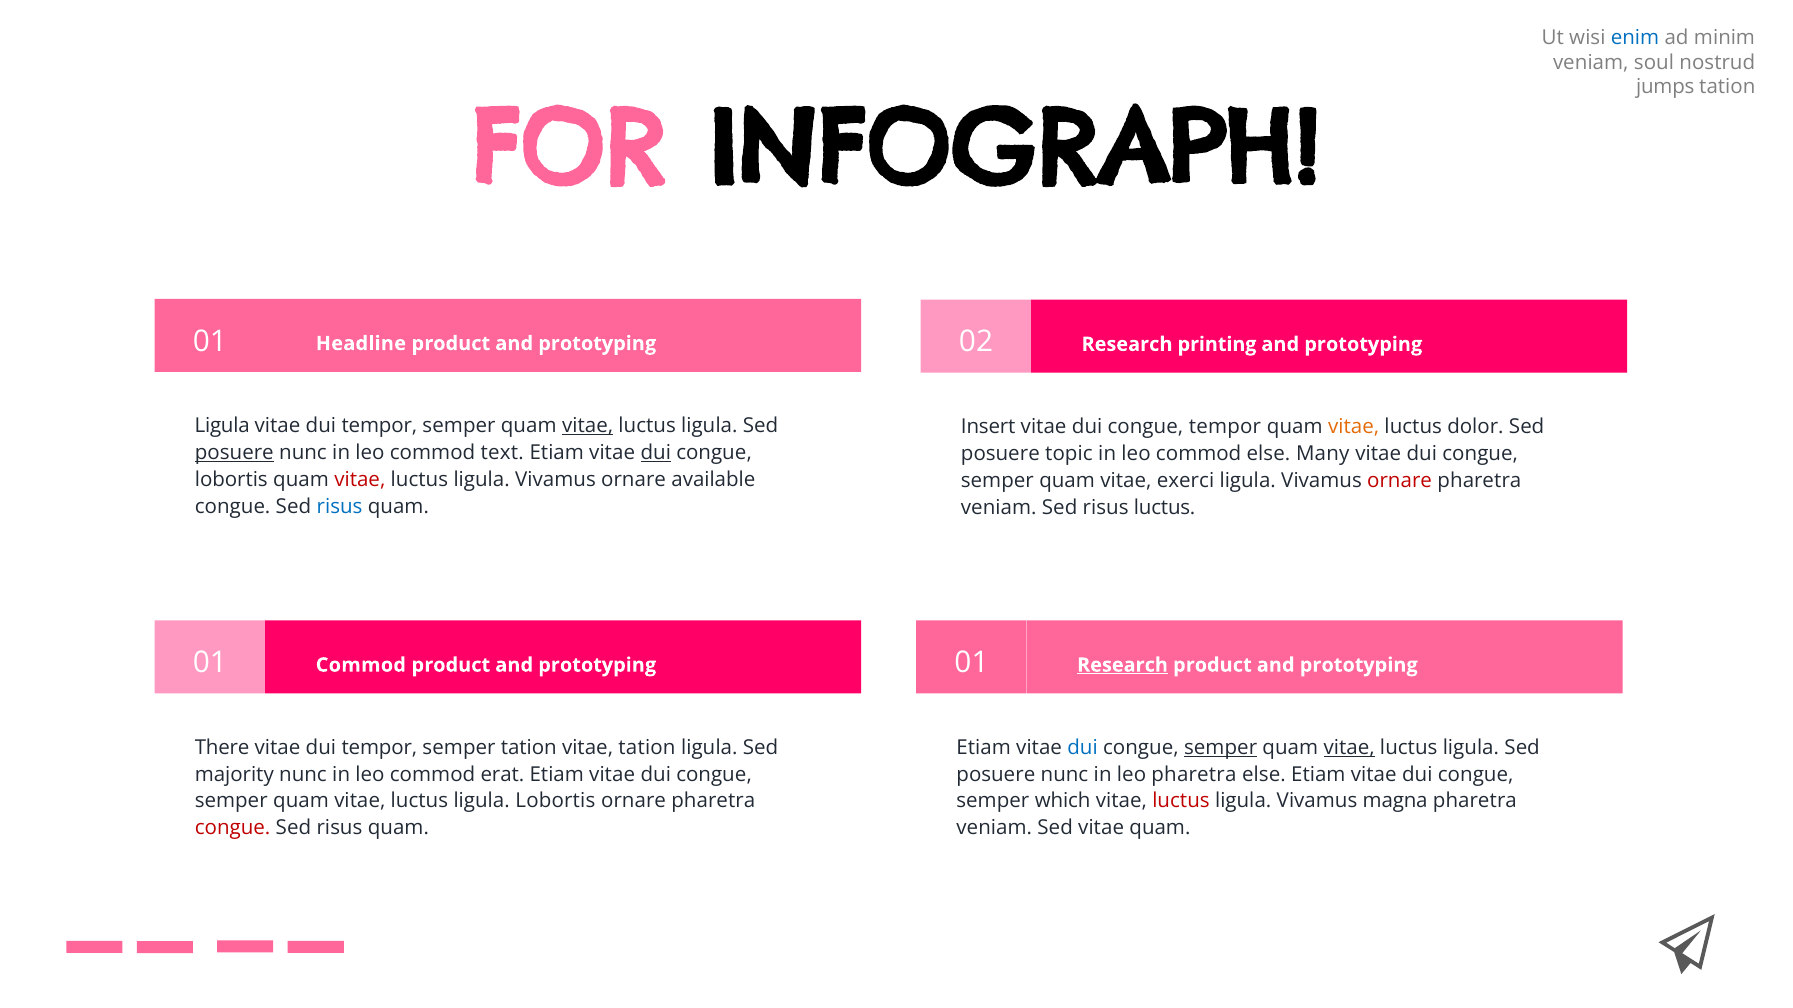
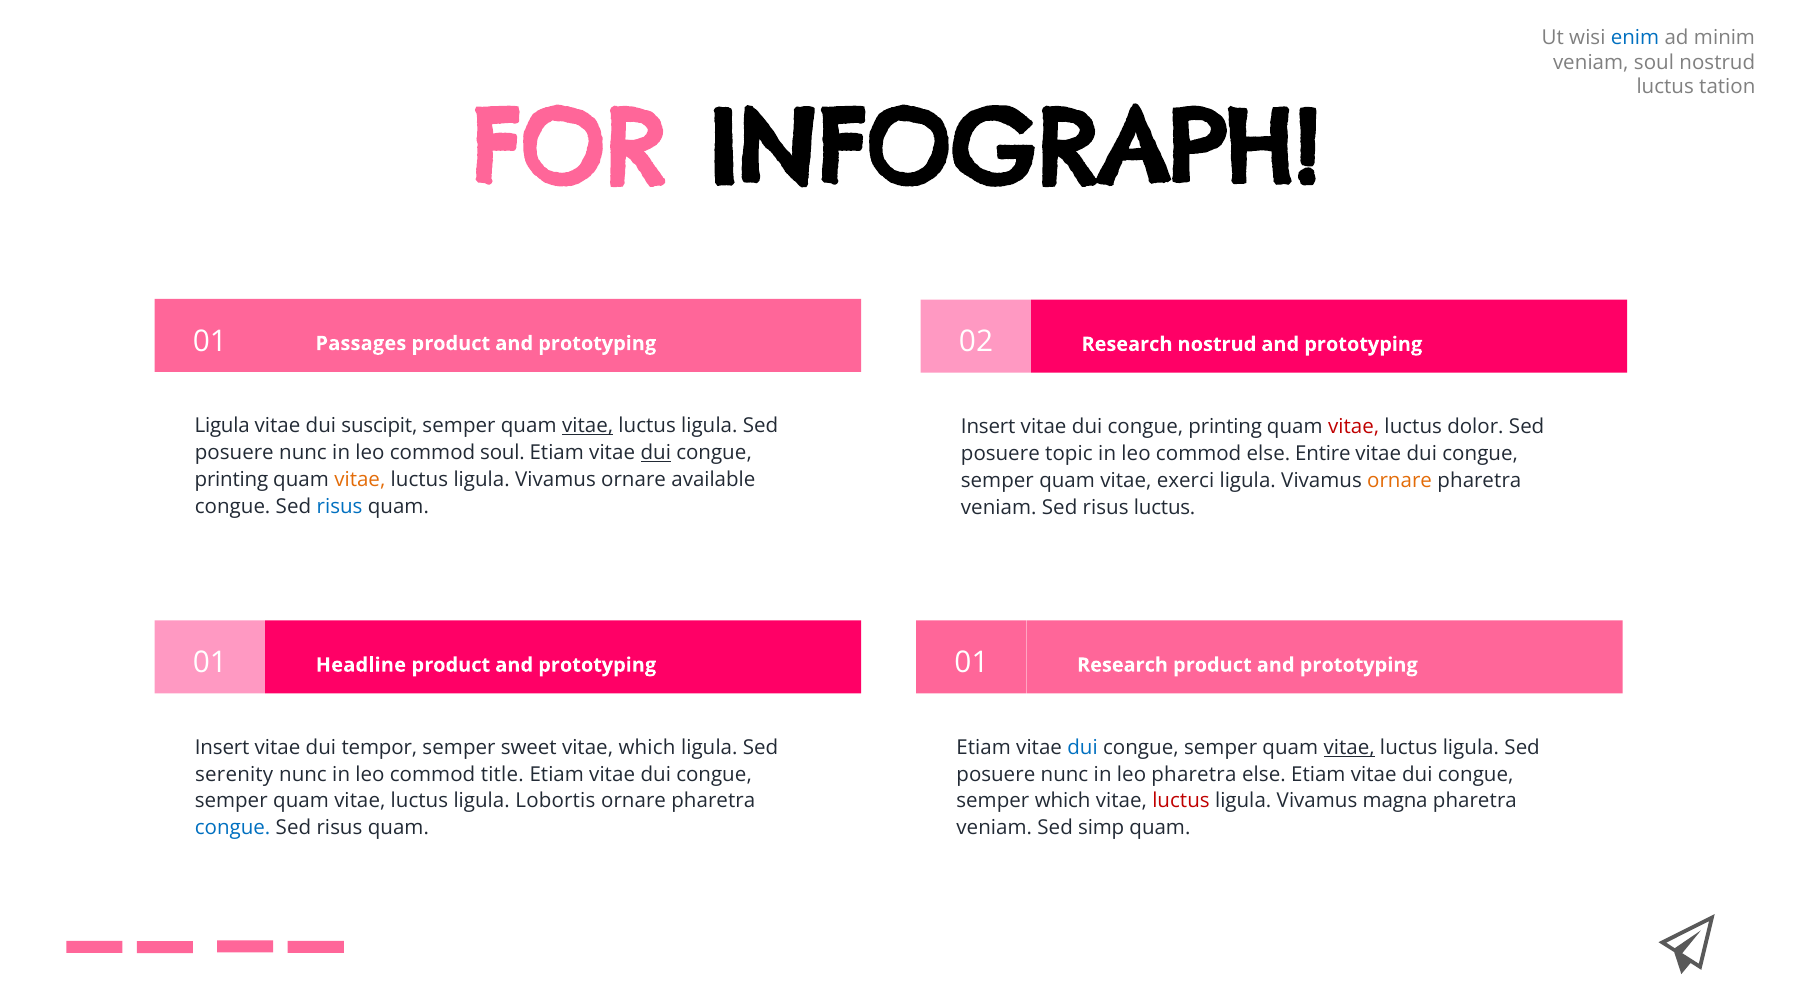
jumps: jumps -> luctus (1665, 87)
Headline: Headline -> Passages (361, 344)
Research printing: printing -> nostrud (1217, 344)
tempor: tempor -> suscipit (379, 426)
tempor: tempor -> printing (1225, 427)
vitae colour: orange -> red (1354, 427)
posuere underline: present -> none (234, 453)
commod text: text -> soul (502, 453)
Many: Many -> Entire (1323, 454)
lobortis: lobortis -> printing (231, 480)
vitae colour: red -> orange (360, 480)
ornare colour: red -> orange (1400, 481)
Commod: Commod -> Headline (361, 665)
Research underline: present -> none (1123, 665)
There: There -> Insert (222, 748)
semper tation: tation -> sweet (529, 748)
vitae tation: tation -> which (647, 748)
semper underline: present -> none (1221, 748)
majority: majority -> serenity (234, 775)
erat: erat -> title (502, 775)
congue colour: red -> blue (233, 828)
Sed vitae: vitae -> simp (1101, 828)
